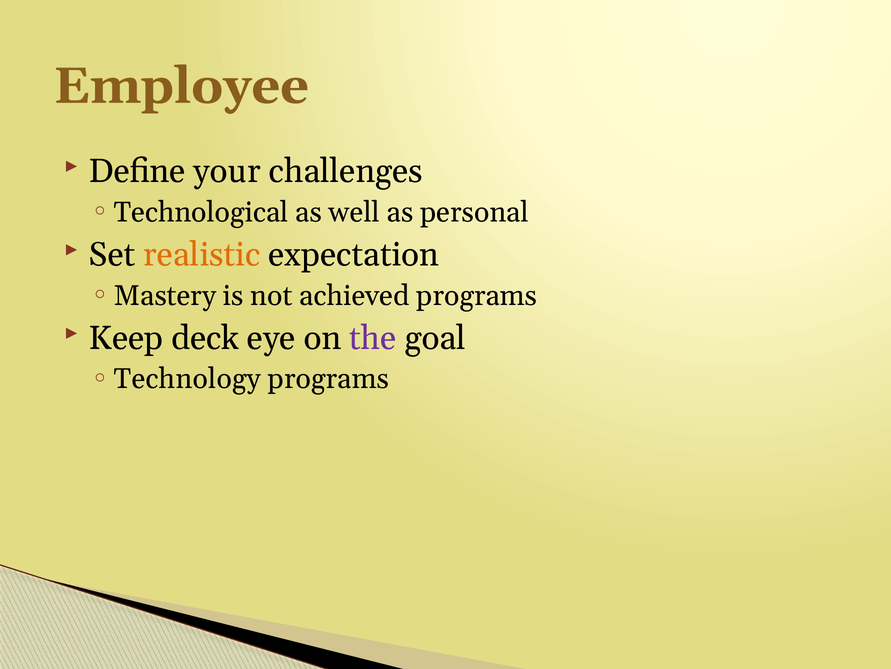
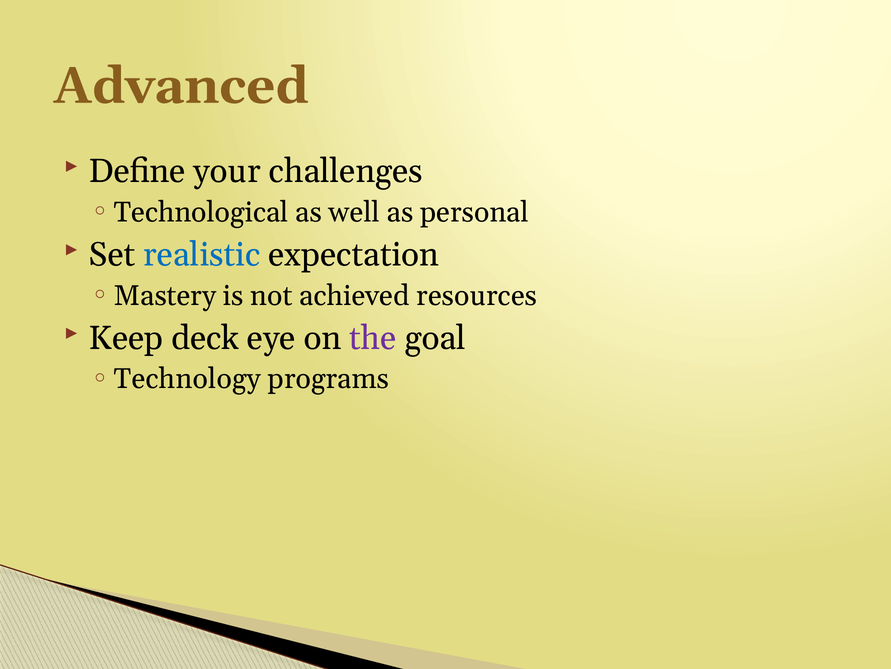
Employee: Employee -> Advanced (181, 86)
realistic colour: orange -> blue (202, 254)
achieved programs: programs -> resources (477, 295)
